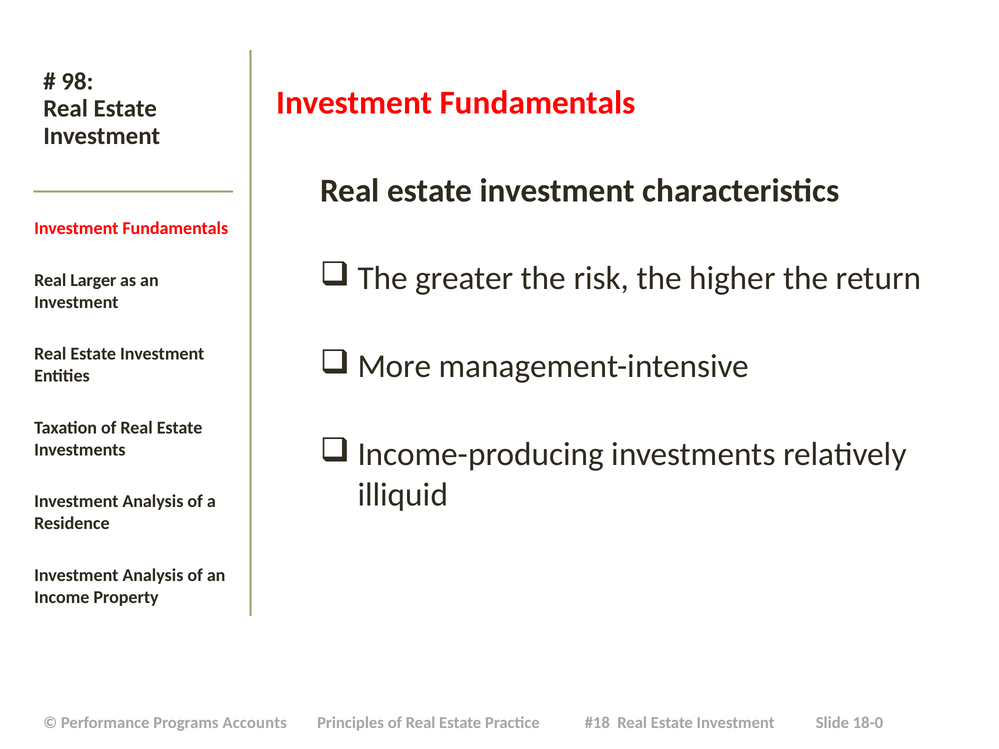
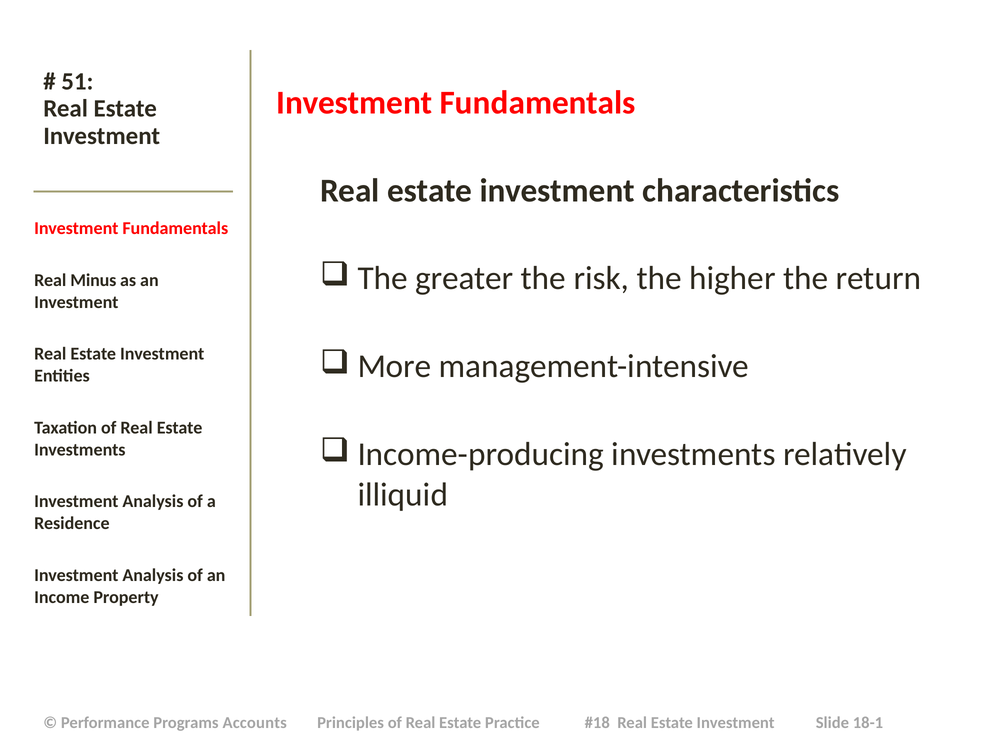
98: 98 -> 51 (77, 81)
Larger: Larger -> Minus (93, 280)
18-0: 18-0 -> 18-1 (868, 723)
